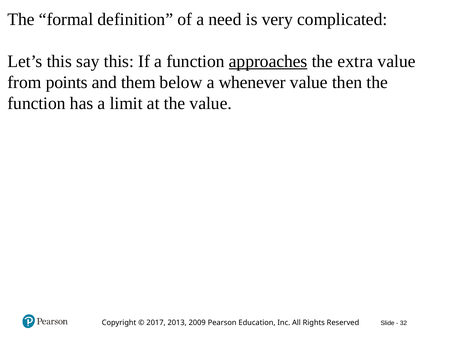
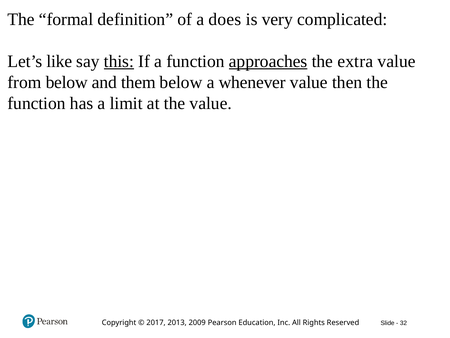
need: need -> does (225, 19)
Let’s this: this -> like (59, 61)
this underline: none -> present (119, 61)
from points: points -> below (67, 82)
